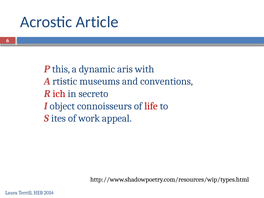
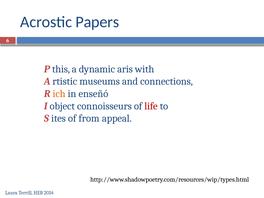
Article: Article -> Papers (97, 22)
conventions: conventions -> connections (167, 81)
ich colour: red -> orange (59, 94)
secreto: secreto -> enseñó (93, 94)
work: work -> from (89, 118)
